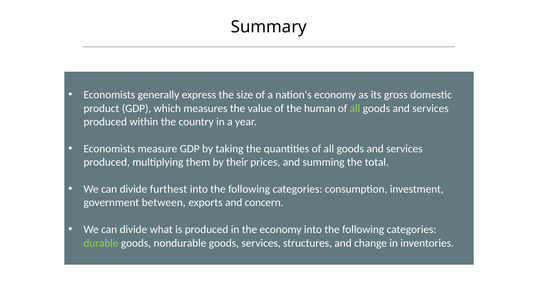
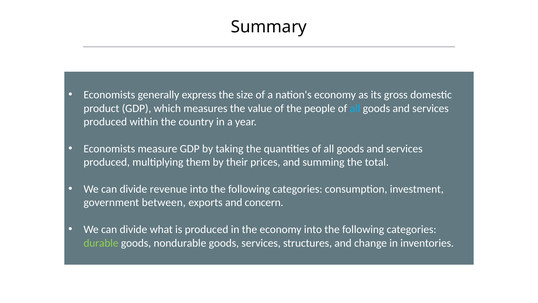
human: human -> people (320, 108)
all colour: light green -> light blue (355, 108)
furthest: furthest -> revenue (169, 189)
